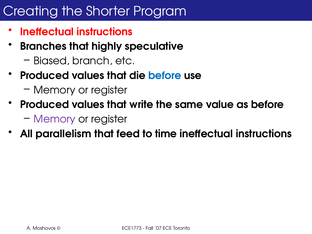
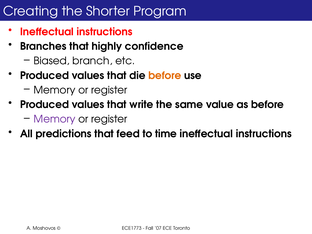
speculative: speculative -> confidence (154, 46)
before colour: blue -> orange (165, 76)
parallelism: parallelism -> predictions (64, 134)
